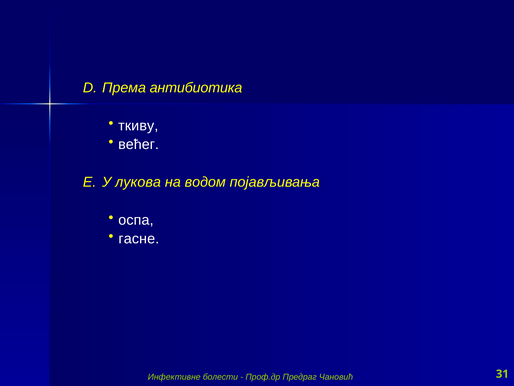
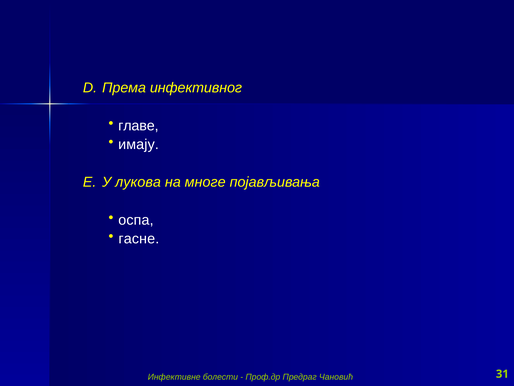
антибиотика: антибиотика -> инфективног (196, 88)
ткиву: ткиву -> главе (138, 125)
већег: већег -> имају (139, 144)
водом: водом -> многе (205, 182)
